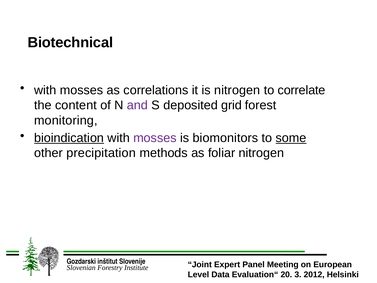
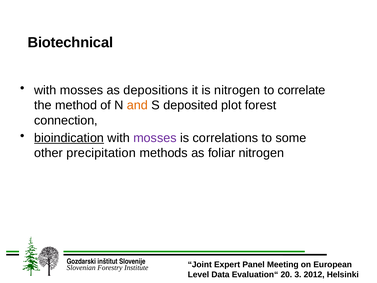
correlations: correlations -> depositions (156, 90)
content: content -> method (76, 105)
and colour: purple -> orange (137, 105)
grid: grid -> plot (231, 105)
monitoring: monitoring -> connection (66, 120)
biomonitors: biomonitors -> correlations (225, 138)
some underline: present -> none (291, 138)
